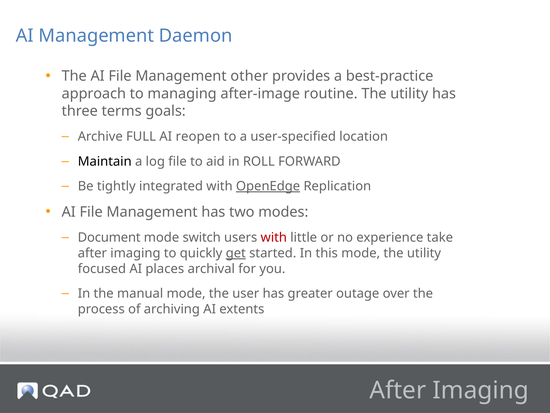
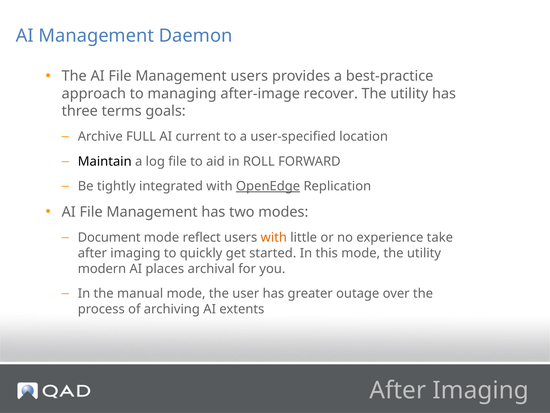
Management other: other -> users (249, 76)
routine: routine -> recover (331, 94)
reopen: reopen -> current (198, 136)
switch: switch -> reflect (202, 237)
with colour: red -> orange (274, 237)
get underline: present -> none (236, 253)
focused: focused -> modern (102, 268)
